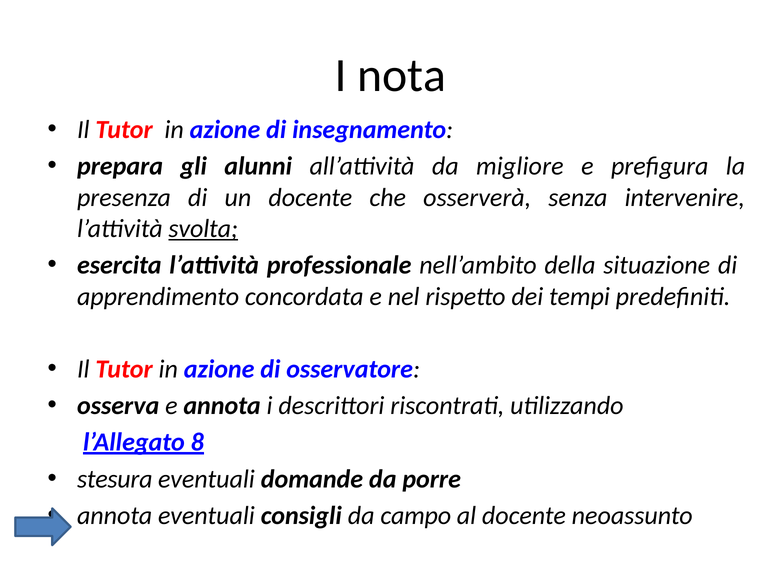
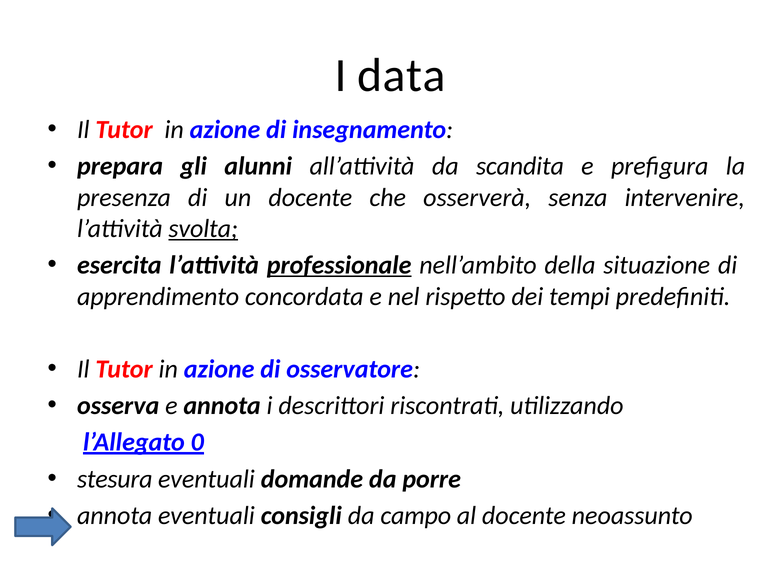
nota: nota -> data (401, 76)
migliore: migliore -> scandita (520, 166)
professionale underline: none -> present (339, 265)
8: 8 -> 0 (197, 442)
